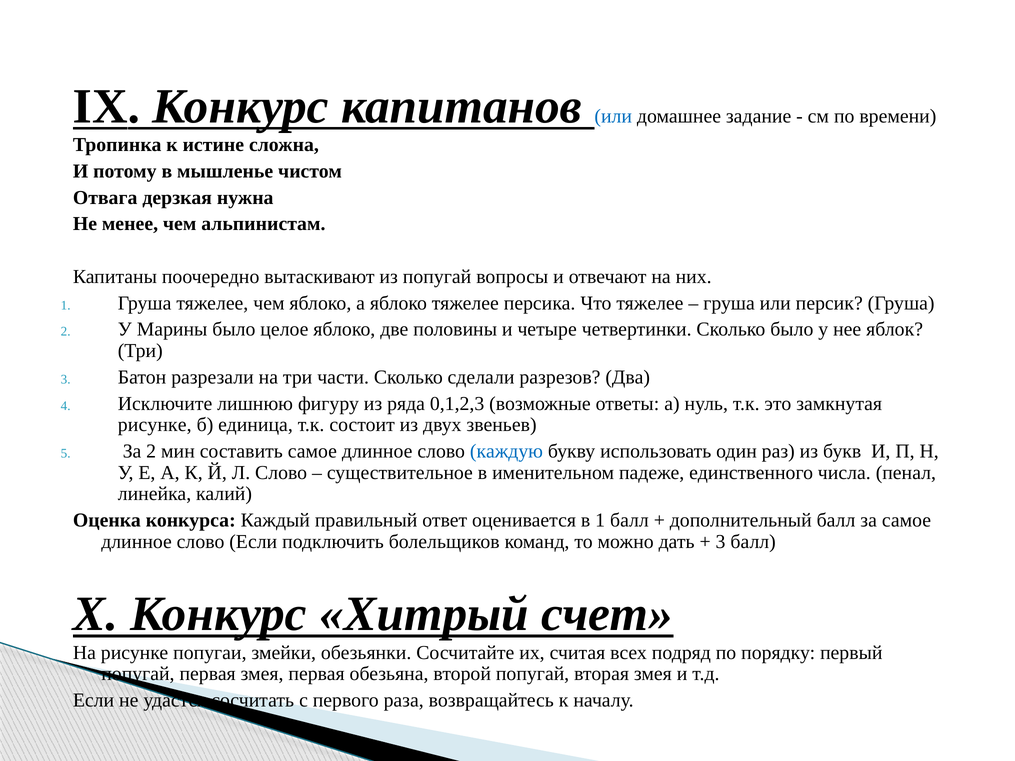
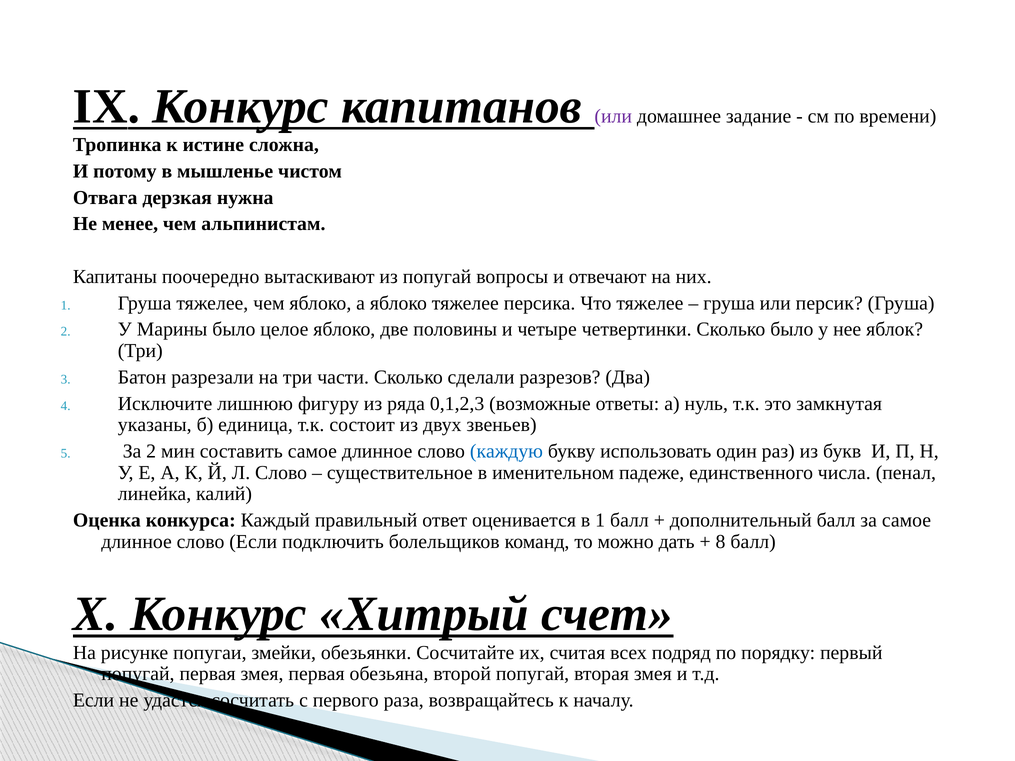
или colour: blue -> purple (613, 116)
рисунке: рисунке -> указаны (155, 425)
3: 3 -> 8 (721, 542)
